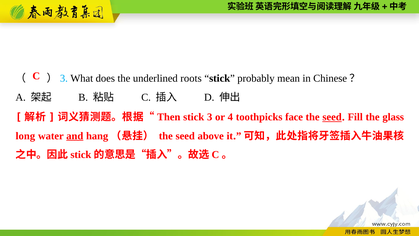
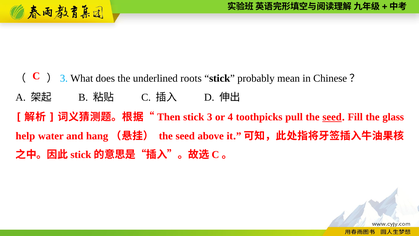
face: face -> pull (294, 117)
long: long -> help (25, 136)
and underline: present -> none (75, 136)
